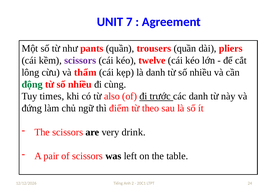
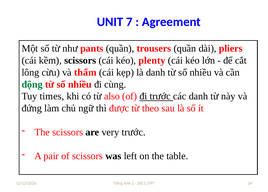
scissors colour: purple -> black (80, 60)
twelve: twelve -> plenty (152, 60)
điểm: điểm -> được (119, 108)
very drink: drink -> trước (134, 132)
